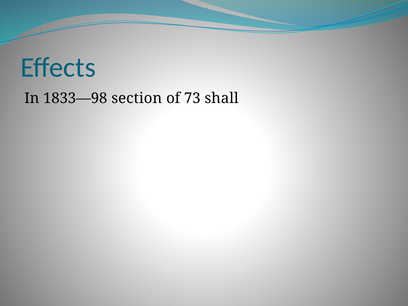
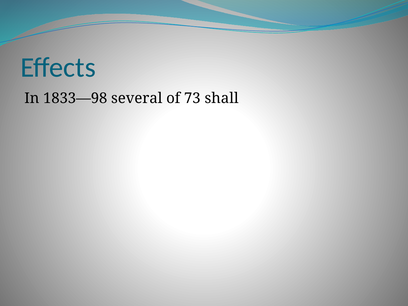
section: section -> several (137, 98)
